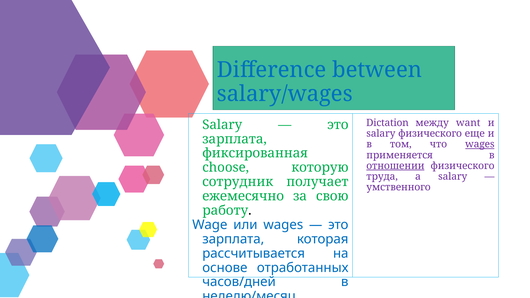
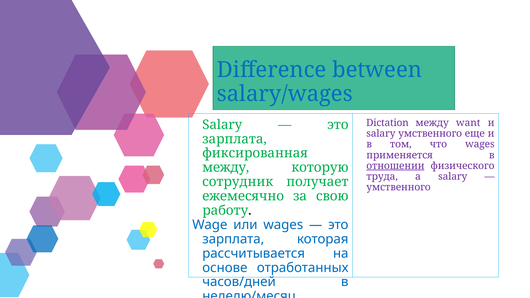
salary физического: физического -> умственного (430, 134)
wages underline: present -> none (480, 144)
choose: choose -> между (226, 168)
